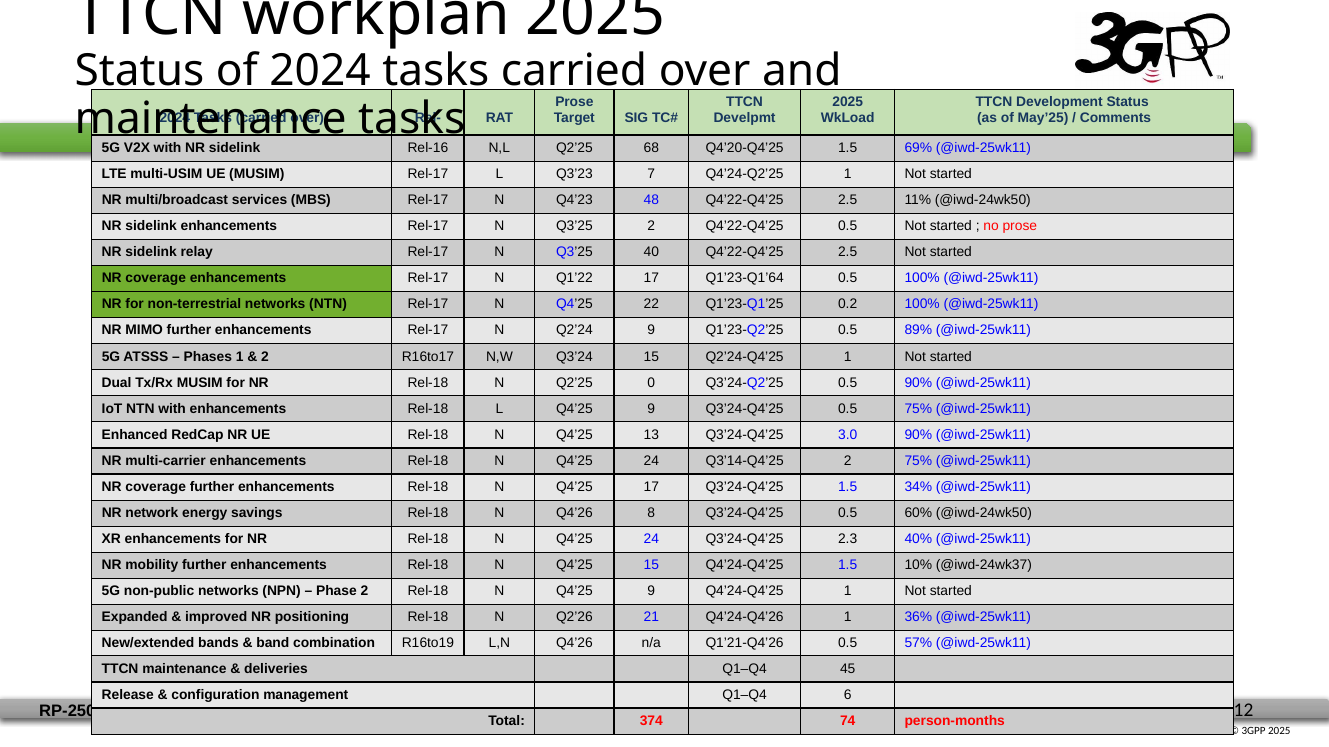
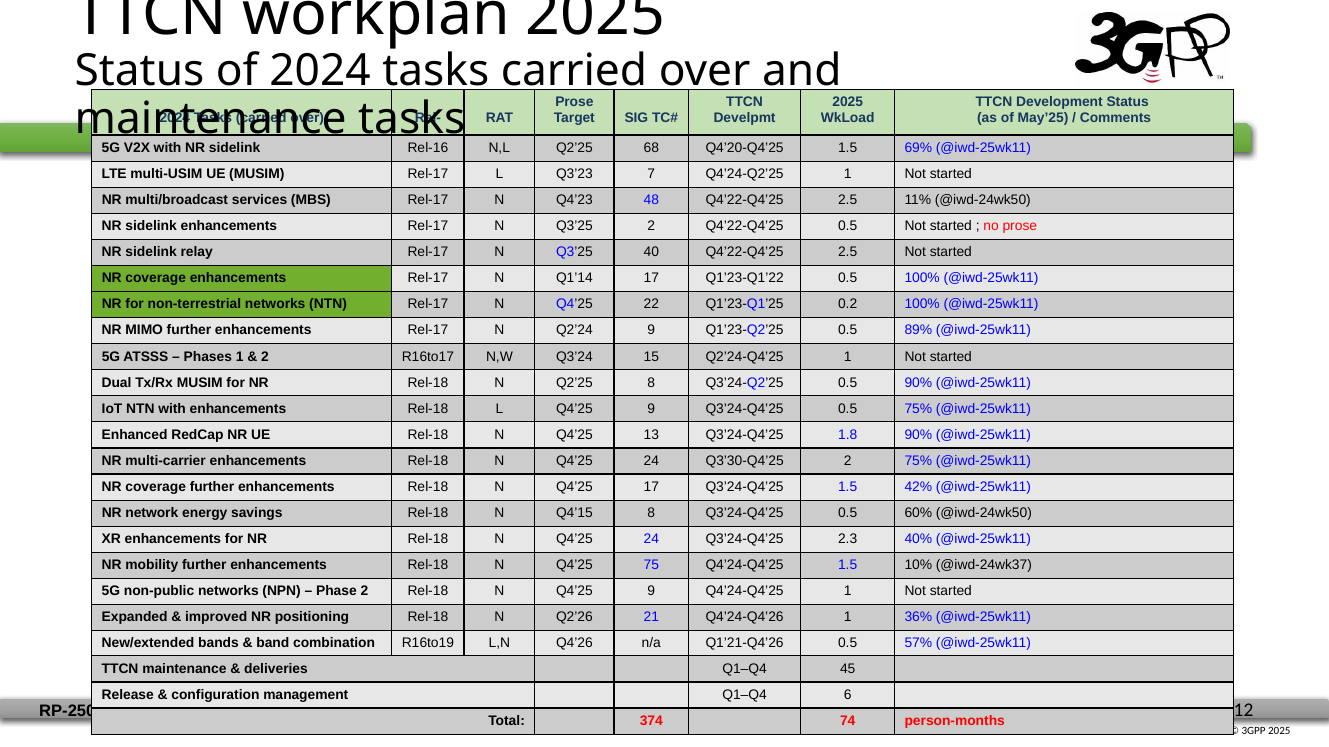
Q1’22: Q1’22 -> Q1’14 (574, 278)
Q1’23-Q1’64: Q1’23-Q1’64 -> Q1’23-Q1’22 (745, 278)
Q2’25 0: 0 -> 8 (651, 383)
3.0: 3.0 -> 1.8 (848, 435)
Q3’14-Q4’25: Q3’14-Q4’25 -> Q3’30-Q4’25 (745, 461)
34%: 34% -> 42% (918, 487)
N Q4’26: Q4’26 -> Q4’15 (574, 513)
Q4’25 15: 15 -> 75 (651, 566)
